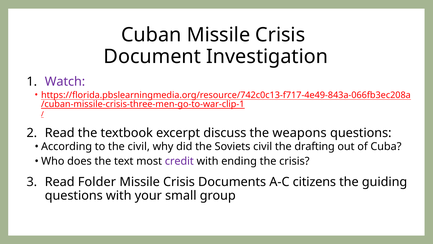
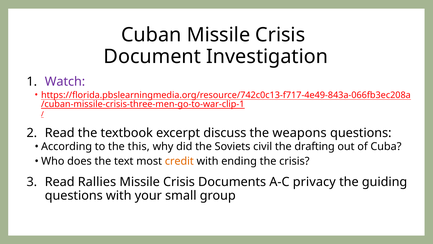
the civil: civil -> this (139, 146)
credit colour: purple -> orange (179, 161)
Folder: Folder -> Rallies (97, 182)
citizens: citizens -> privacy (314, 182)
